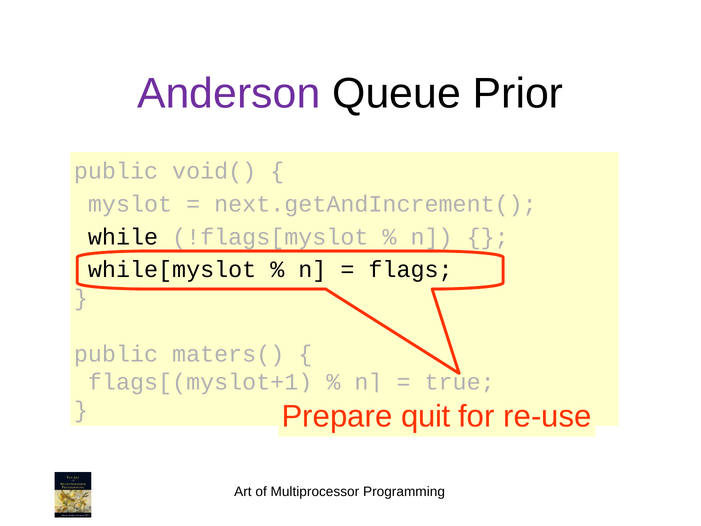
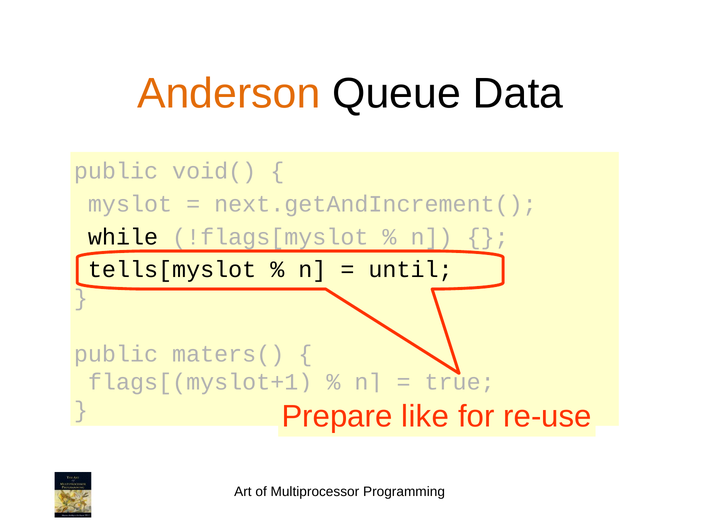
Anderson colour: purple -> orange (229, 94)
Prior: Prior -> Data (518, 94)
while[myslot: while[myslot -> tells[myslot (172, 270)
flags: flags -> until (411, 270)
quit: quit -> like (425, 416)
